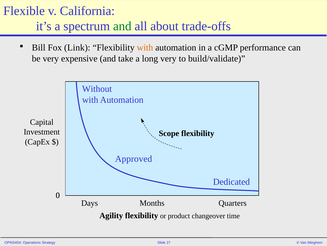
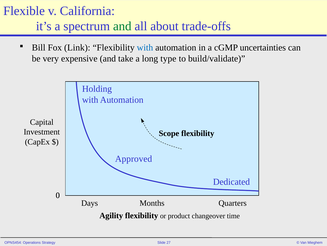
with colour: orange -> blue (145, 48)
performance: performance -> uncertainties (263, 48)
long very: very -> type (168, 58)
Without: Without -> Holding (97, 89)
